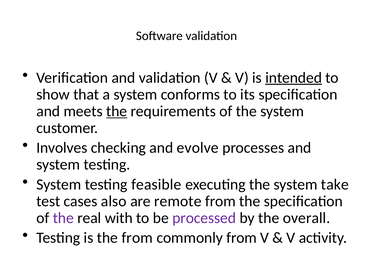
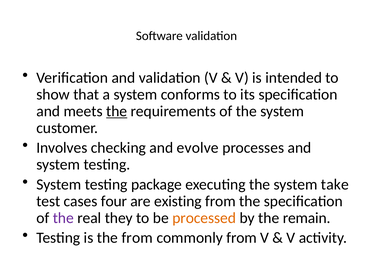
intended underline: present -> none (294, 78)
feasible: feasible -> package (156, 184)
also: also -> four (114, 201)
remote: remote -> existing (178, 201)
with: with -> they (119, 218)
processed colour: purple -> orange (204, 218)
overall: overall -> remain (307, 218)
